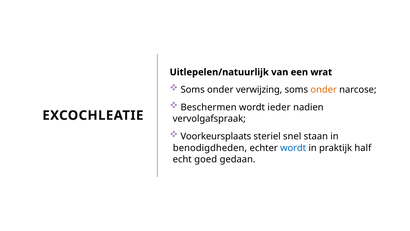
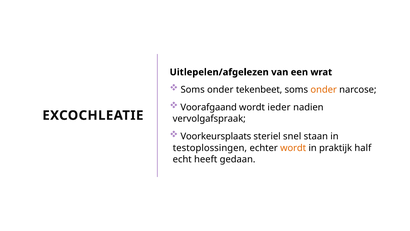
Uitlepelen/natuurlijk: Uitlepelen/natuurlijk -> Uitlepelen/afgelezen (219, 72)
verwijzing: verwijzing -> tekenbeet (259, 90)
Beschermen: Beschermen -> Voorafgaand (209, 107)
benodigdheden: benodigdheden -> testoplossingen (210, 148)
wordt colour: blue -> orange (293, 148)
goed: goed -> heeft (206, 159)
